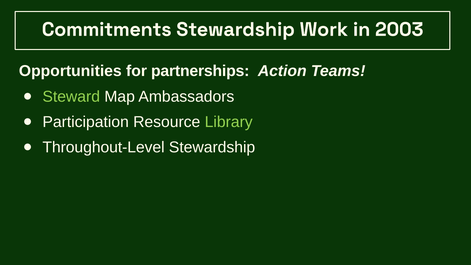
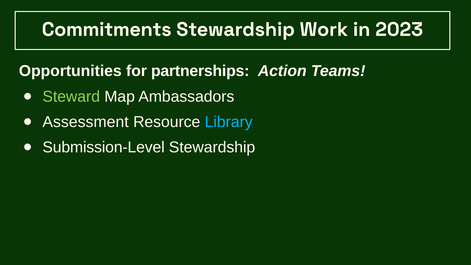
2003: 2003 -> 2023 (399, 29)
Participation: Participation -> Assessment (86, 122)
Library colour: light green -> light blue (229, 122)
Throughout-Level: Throughout-Level -> Submission-Level (104, 147)
